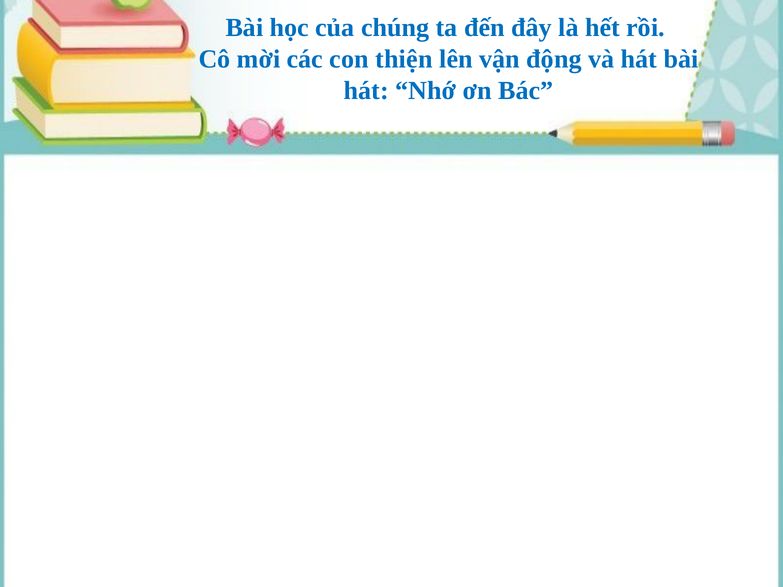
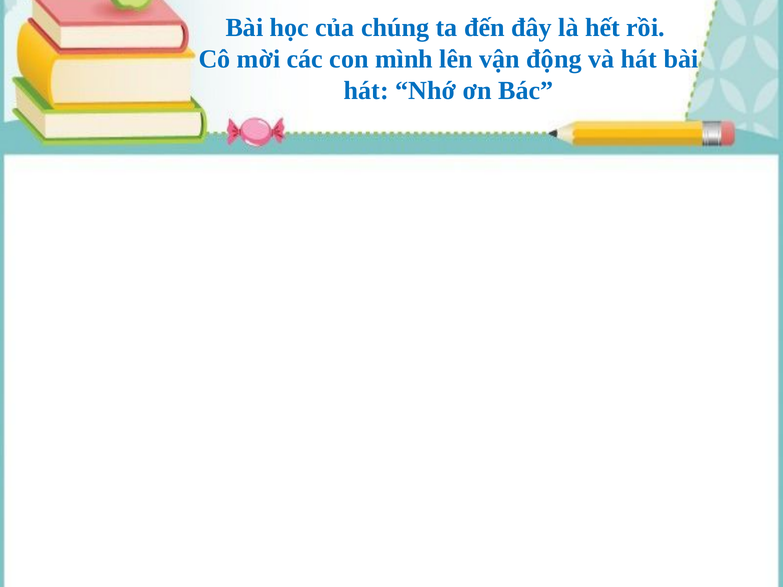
thiện: thiện -> mình (404, 59)
